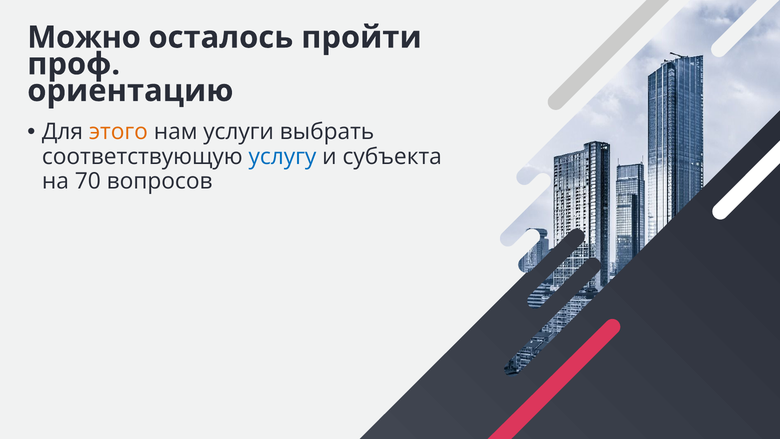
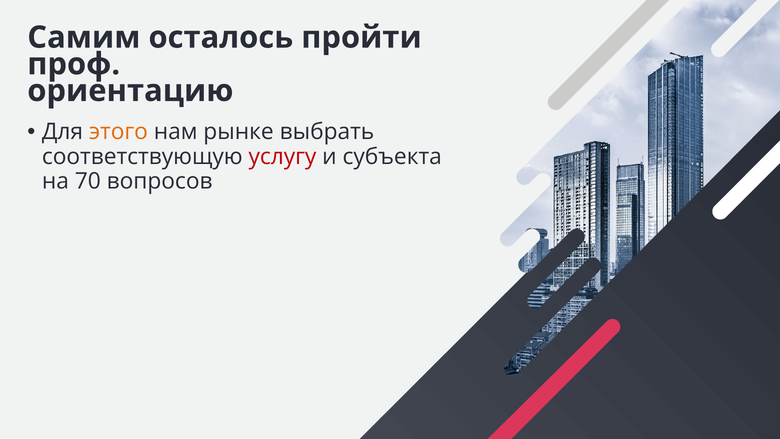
Можно: Можно -> Самим (84, 37)
услуги: услуги -> рынке (239, 132)
услугу colour: blue -> red (282, 156)
